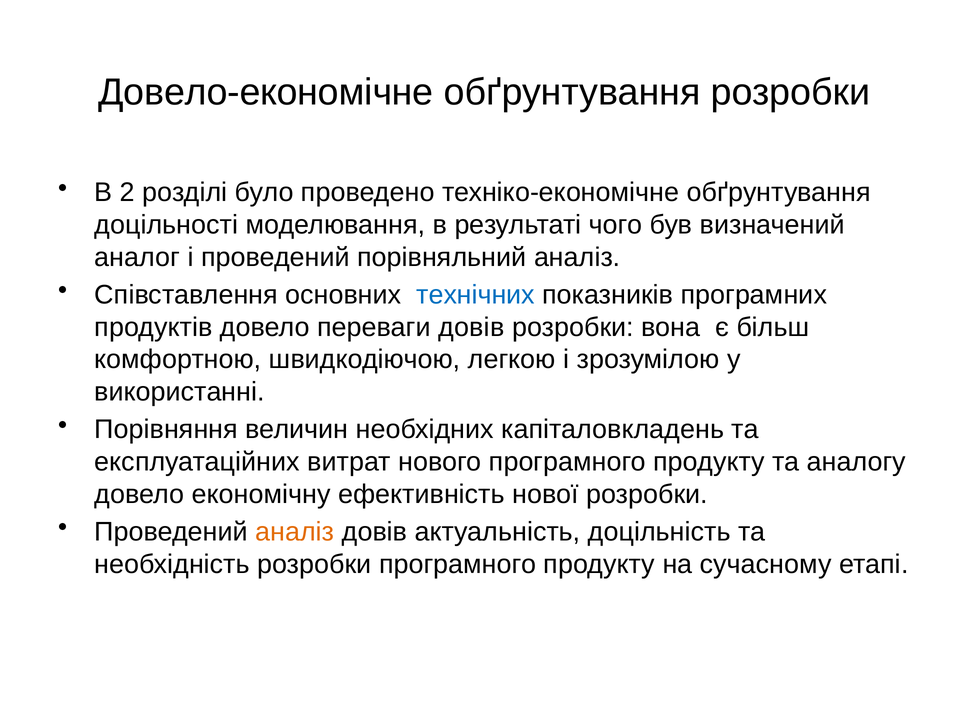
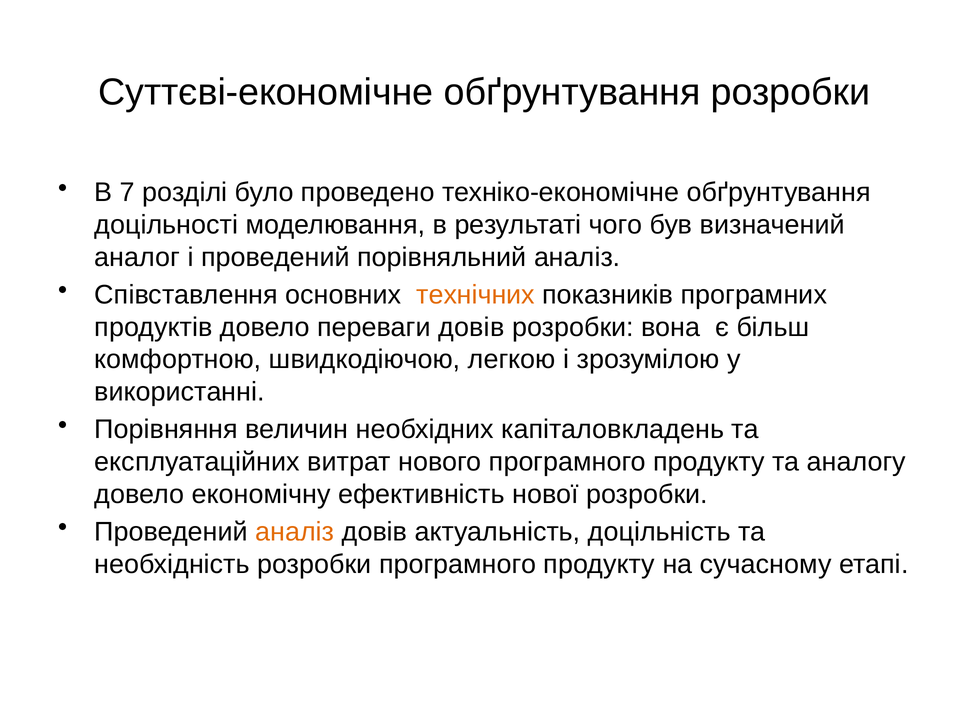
Довело-економічне: Довело-економічне -> Суттєві-економічне (266, 92)
2: 2 -> 7 (127, 192)
технічних colour: blue -> orange (476, 295)
